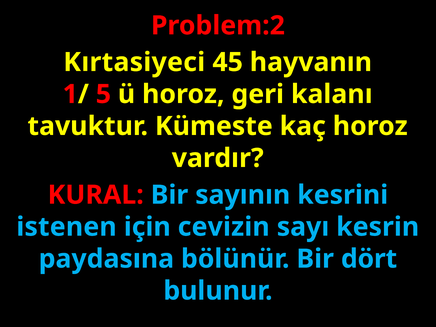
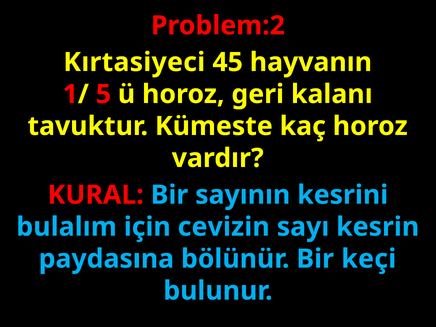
istenen: istenen -> bulalım (67, 227)
dört: dört -> keçi (369, 259)
